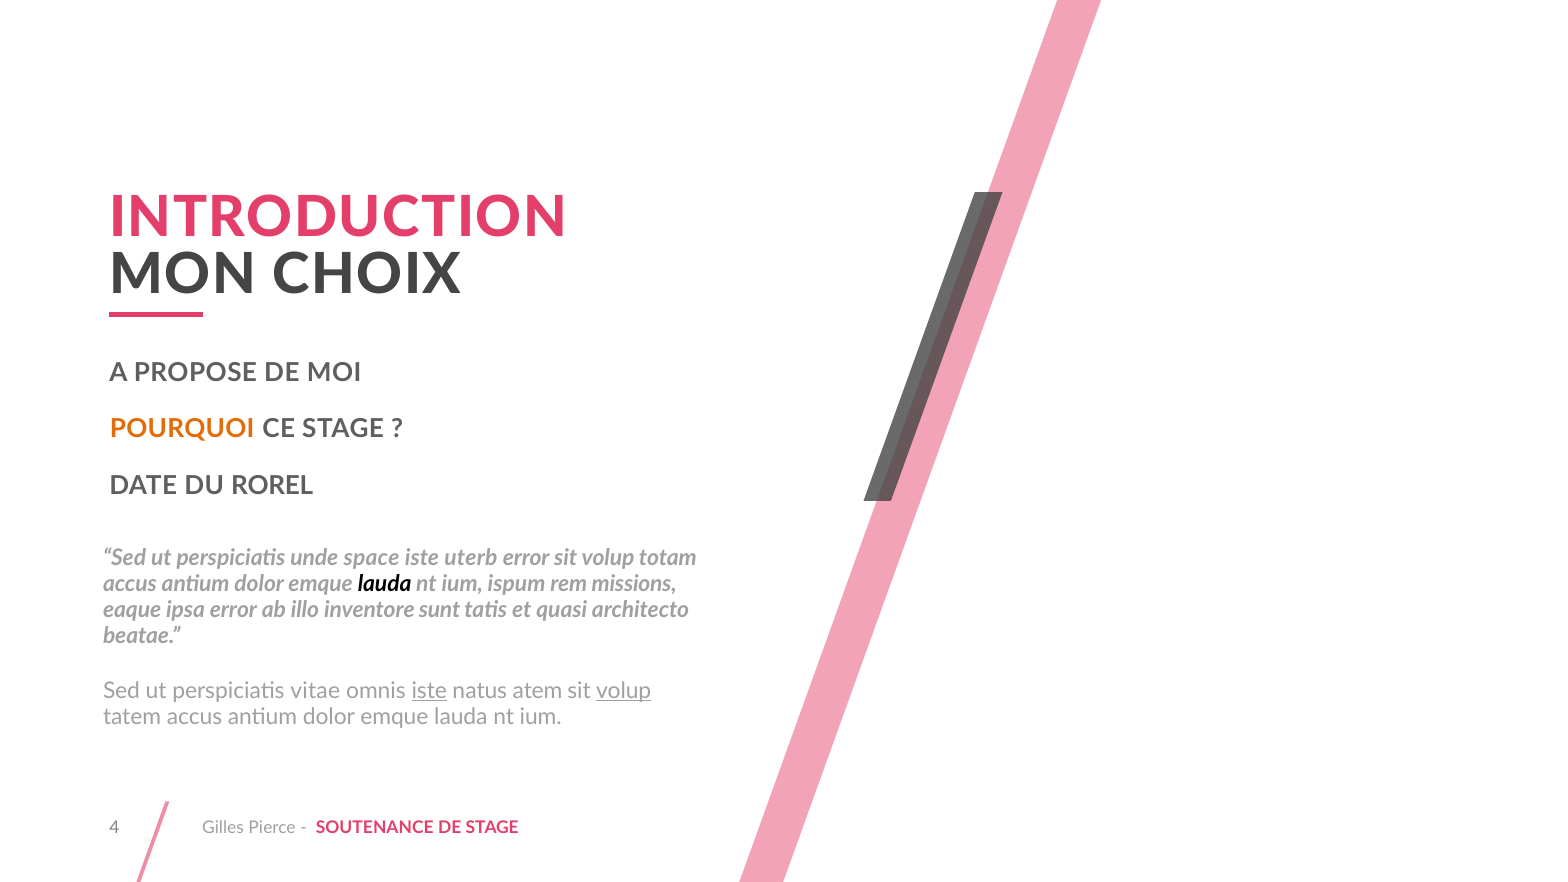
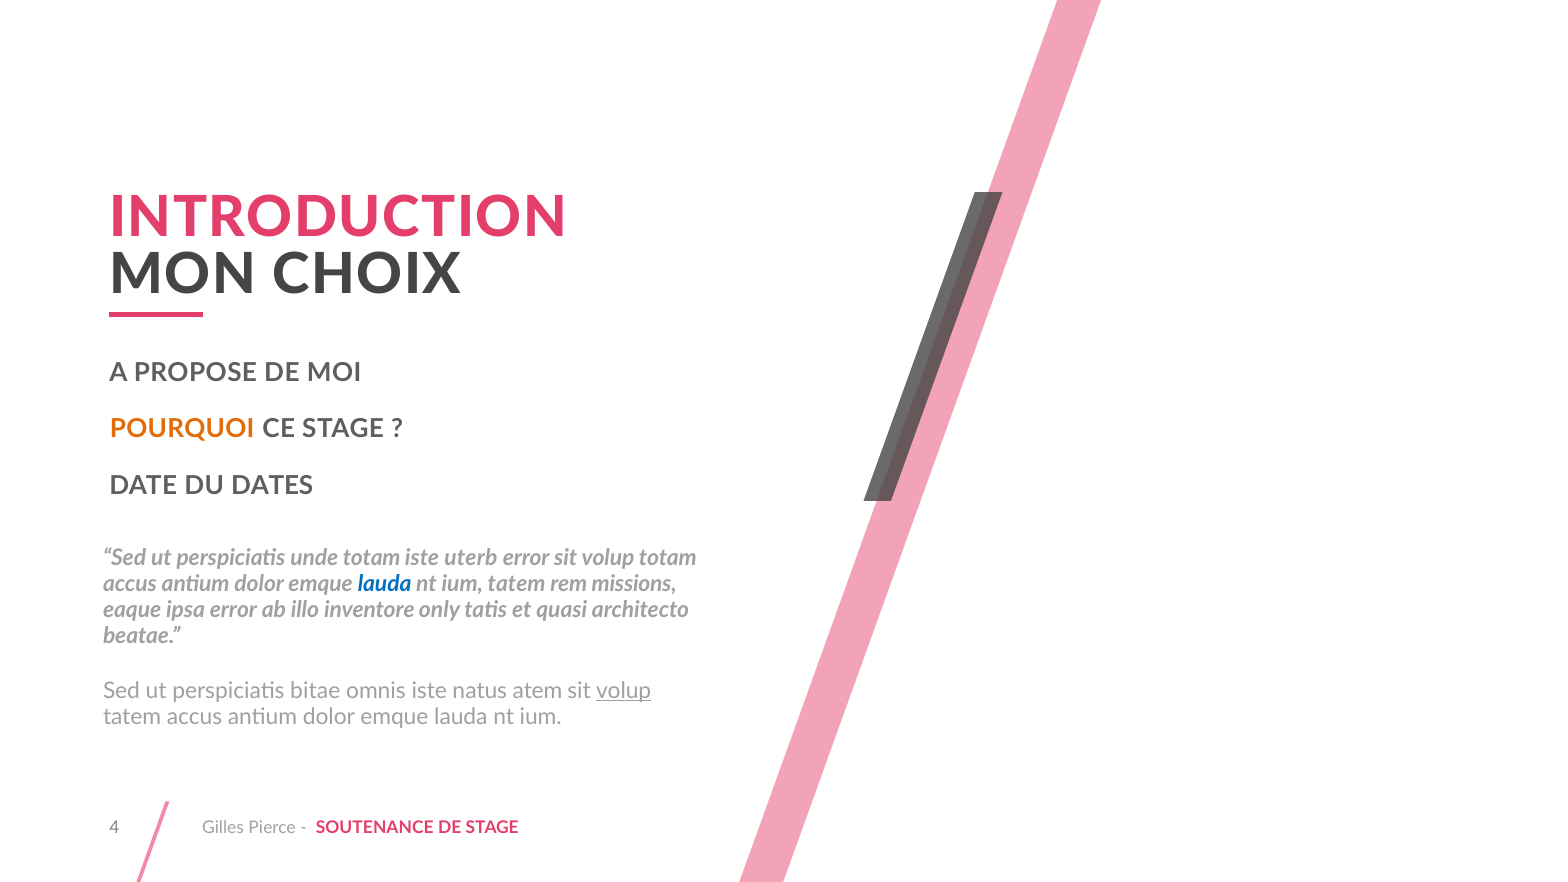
ROREL: ROREL -> DATES (272, 486)
unde space: space -> totam (372, 558)
lauda colour: black -> blue (385, 584)
ium ispum: ispum -> tatem (517, 584)
sunt: sunt -> only (439, 610)
vitae: vitae -> bitae (315, 691)
iste underline: present -> none (429, 691)
